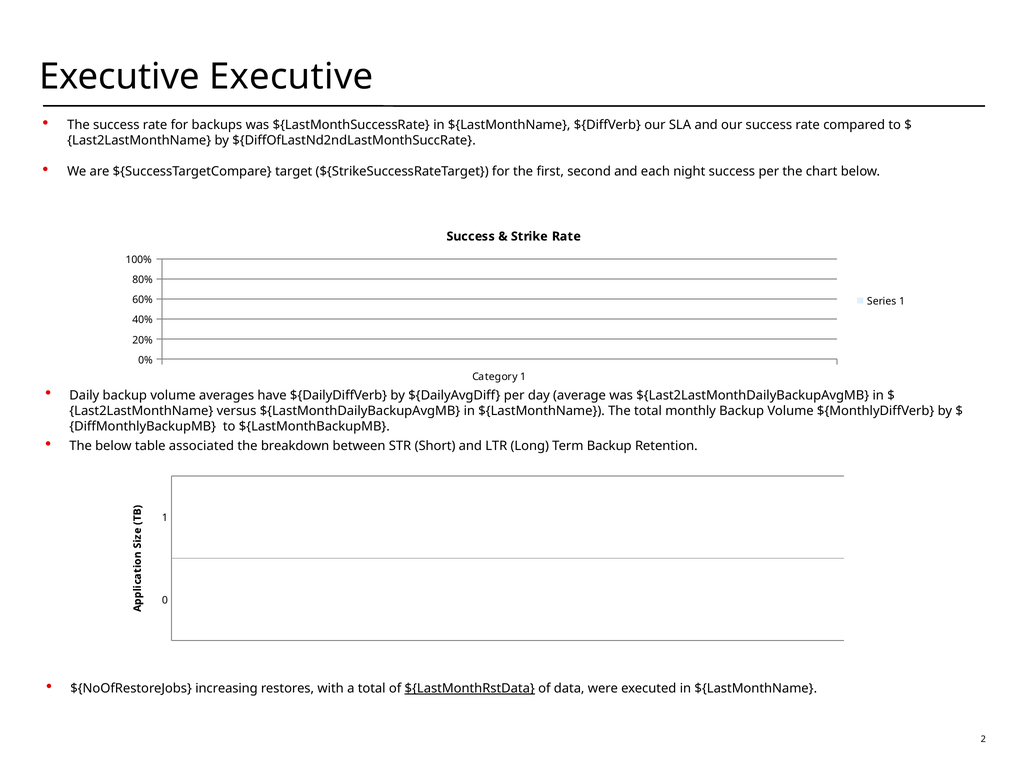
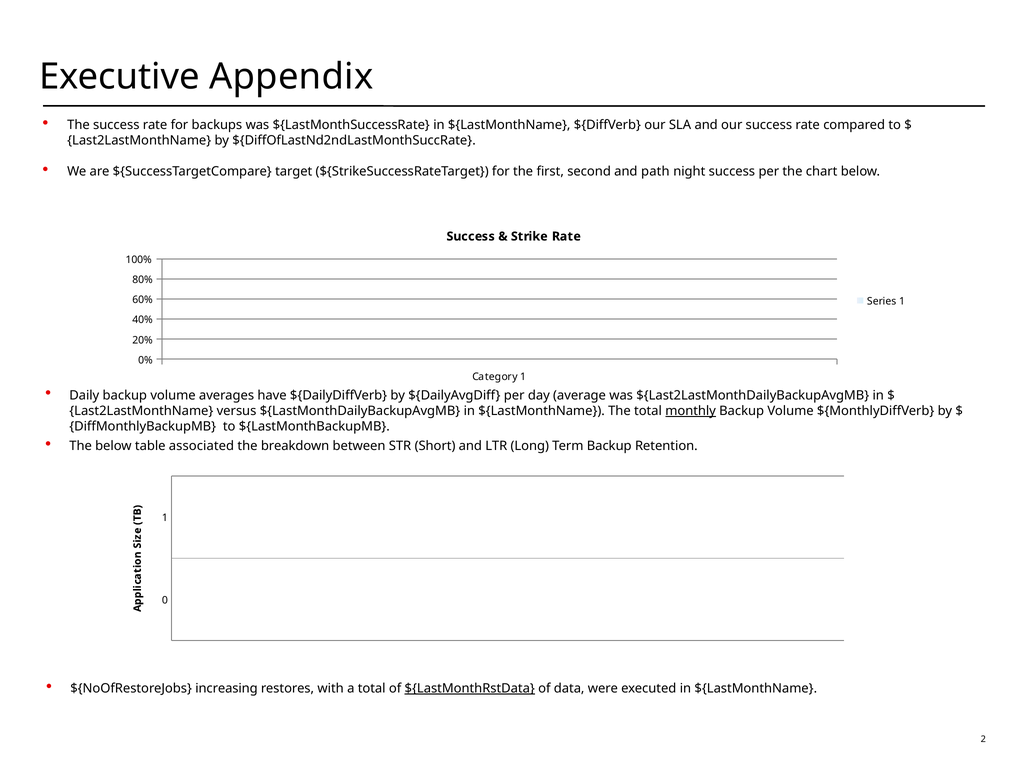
Executive Executive: Executive -> Appendix (291, 77)
each: each -> path (655, 172)
monthly underline: none -> present (691, 411)
